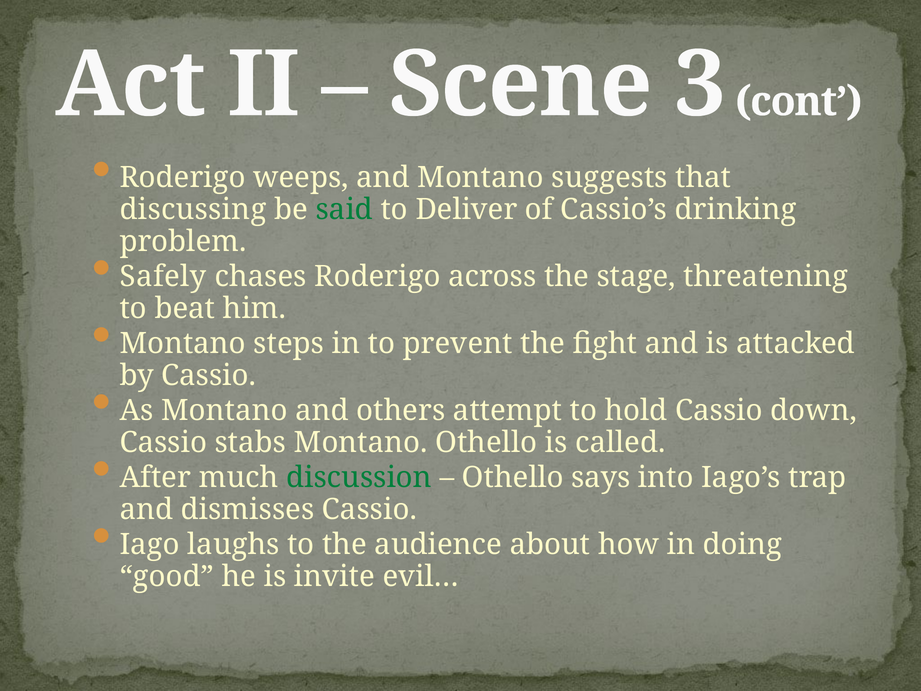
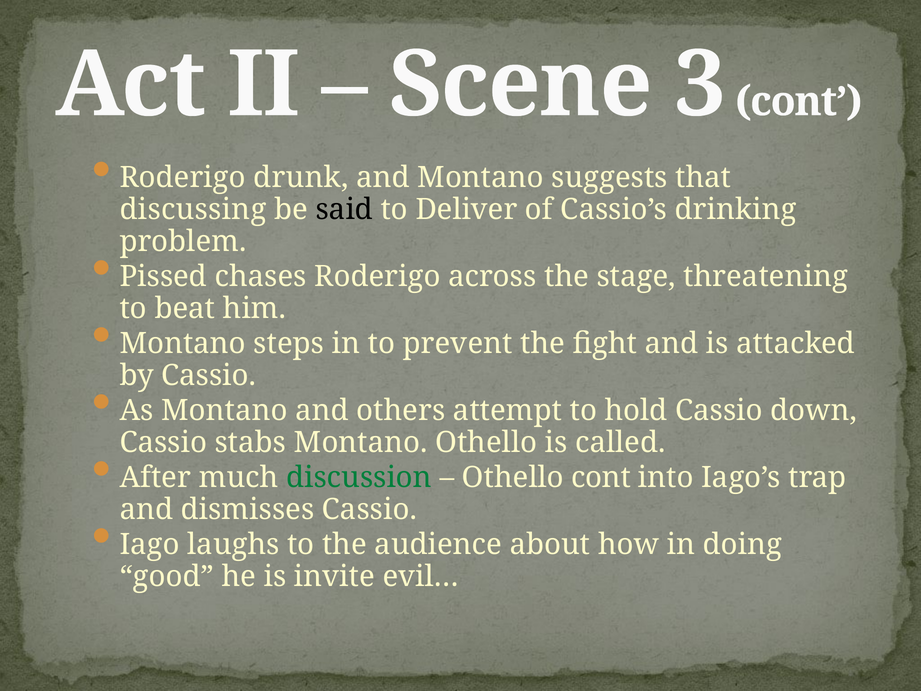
weeps: weeps -> drunk (301, 178)
said colour: green -> black (344, 209)
Safely: Safely -> Pissed (163, 276)
Othello says: says -> cont (601, 477)
